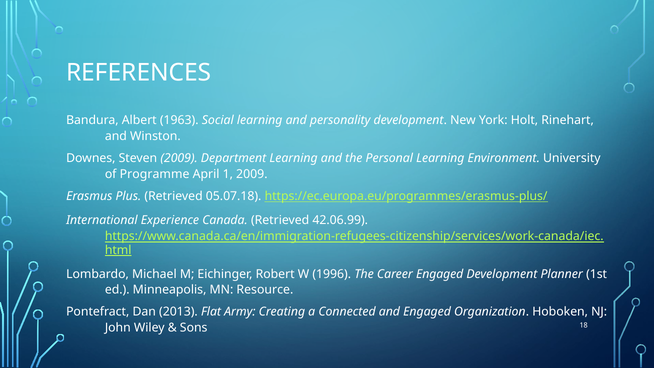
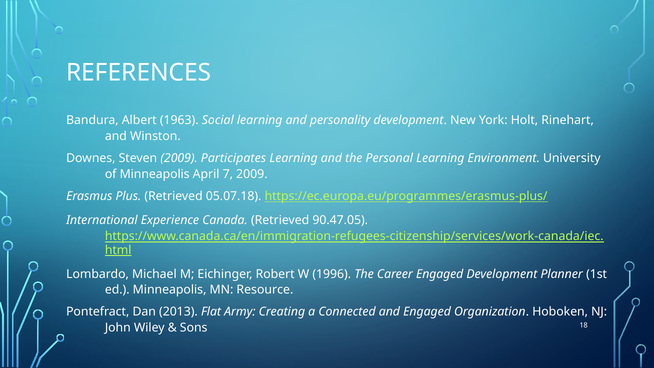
Department: Department -> Participates (234, 158)
of Programme: Programme -> Minneapolis (155, 174)
1: 1 -> 7 (228, 174)
42.06.99: 42.06.99 -> 90.47.05 (340, 220)
